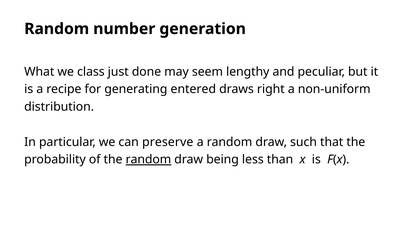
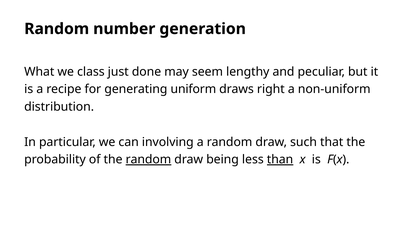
entered: entered -> uniform (193, 89)
preserve: preserve -> involving (168, 142)
than underline: none -> present (280, 159)
